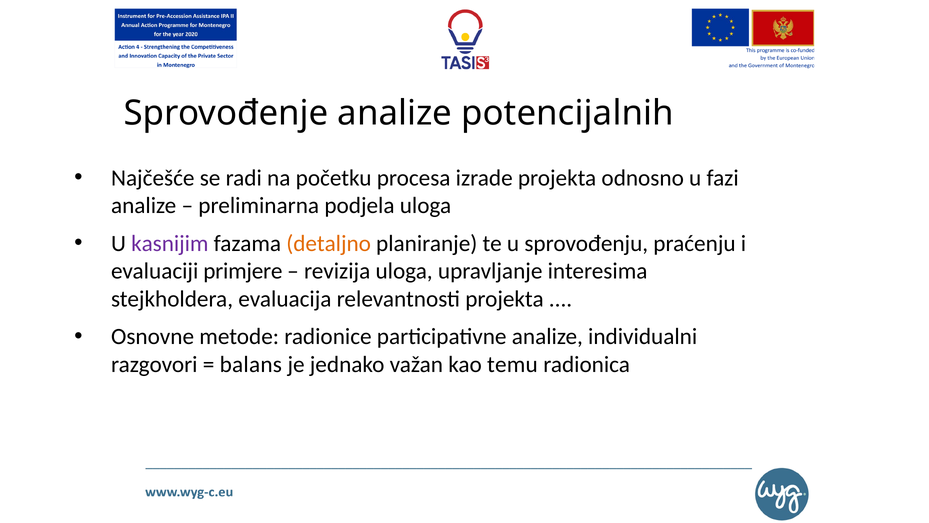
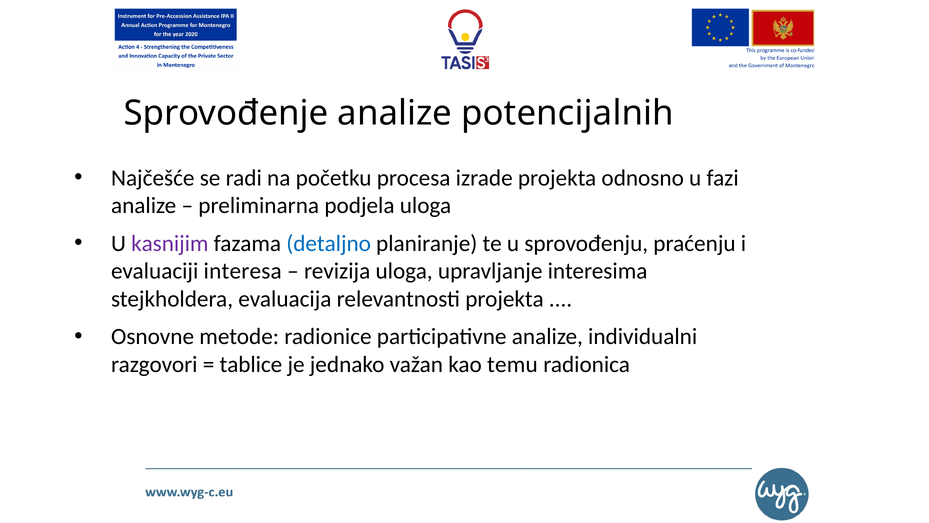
detaljno colour: orange -> blue (329, 243)
primjere: primjere -> interesa (243, 271)
balans: balans -> tablice (251, 364)
